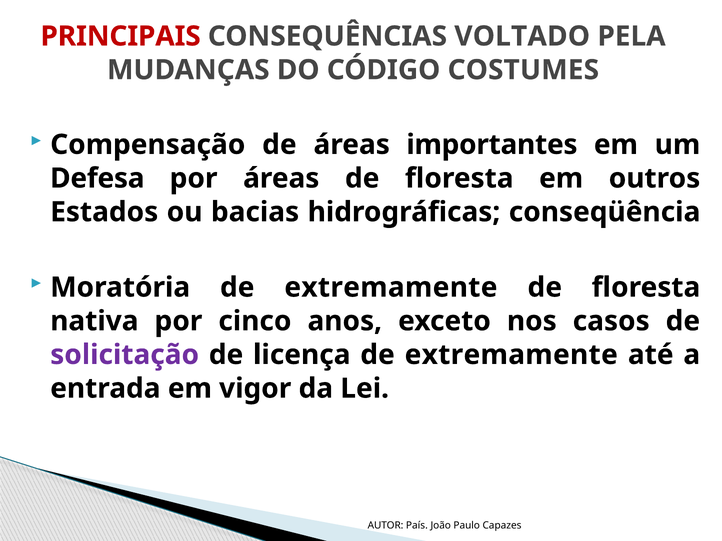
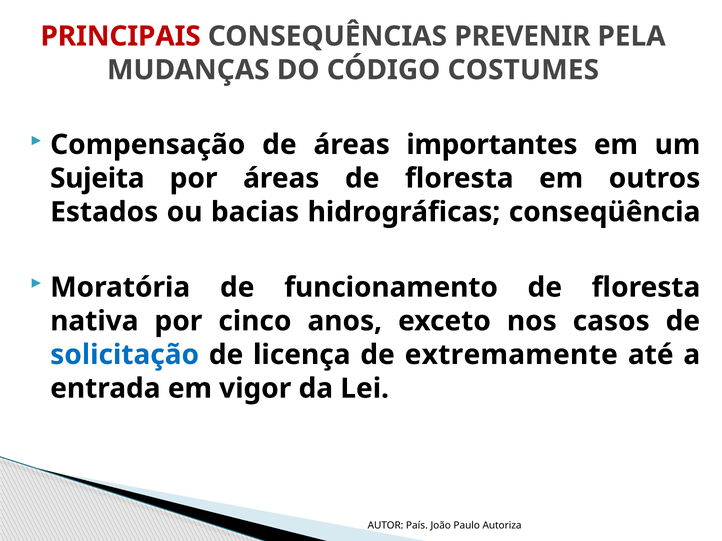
VOLTADO: VOLTADO -> PREVENIR (522, 36)
Defesa: Defesa -> Sujeita (97, 178)
Moratória de extremamente: extremamente -> funcionamento (391, 288)
solicitação colour: purple -> blue (125, 355)
Capazes: Capazes -> Autoriza (502, 526)
